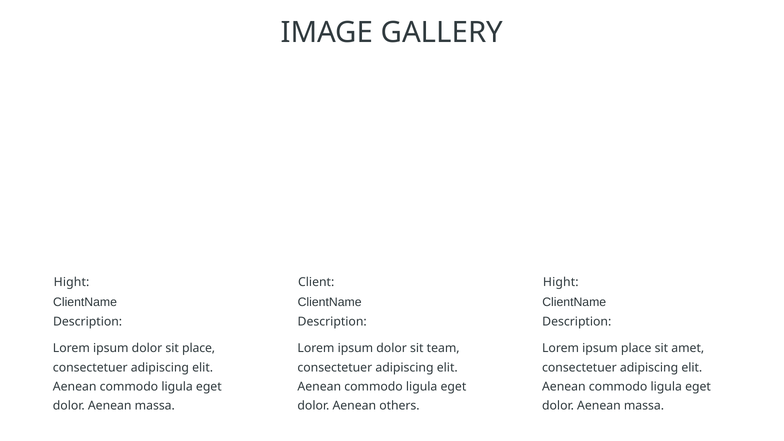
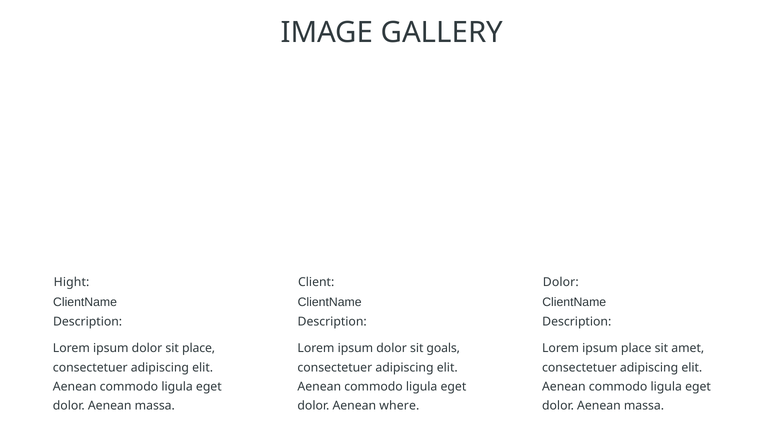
Hight: Hight -> Dolor (561, 282)
team: team -> goals (443, 348)
others: others -> where (399, 406)
